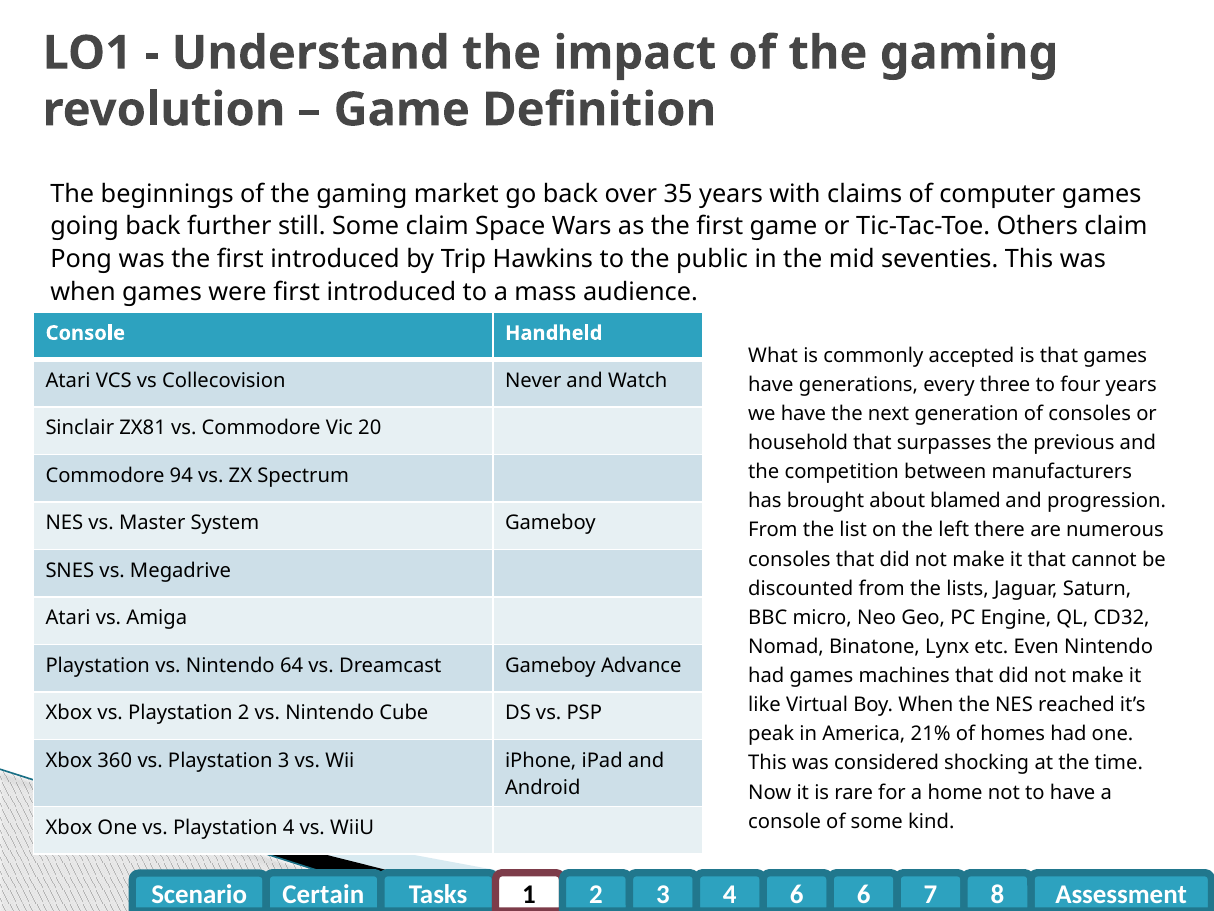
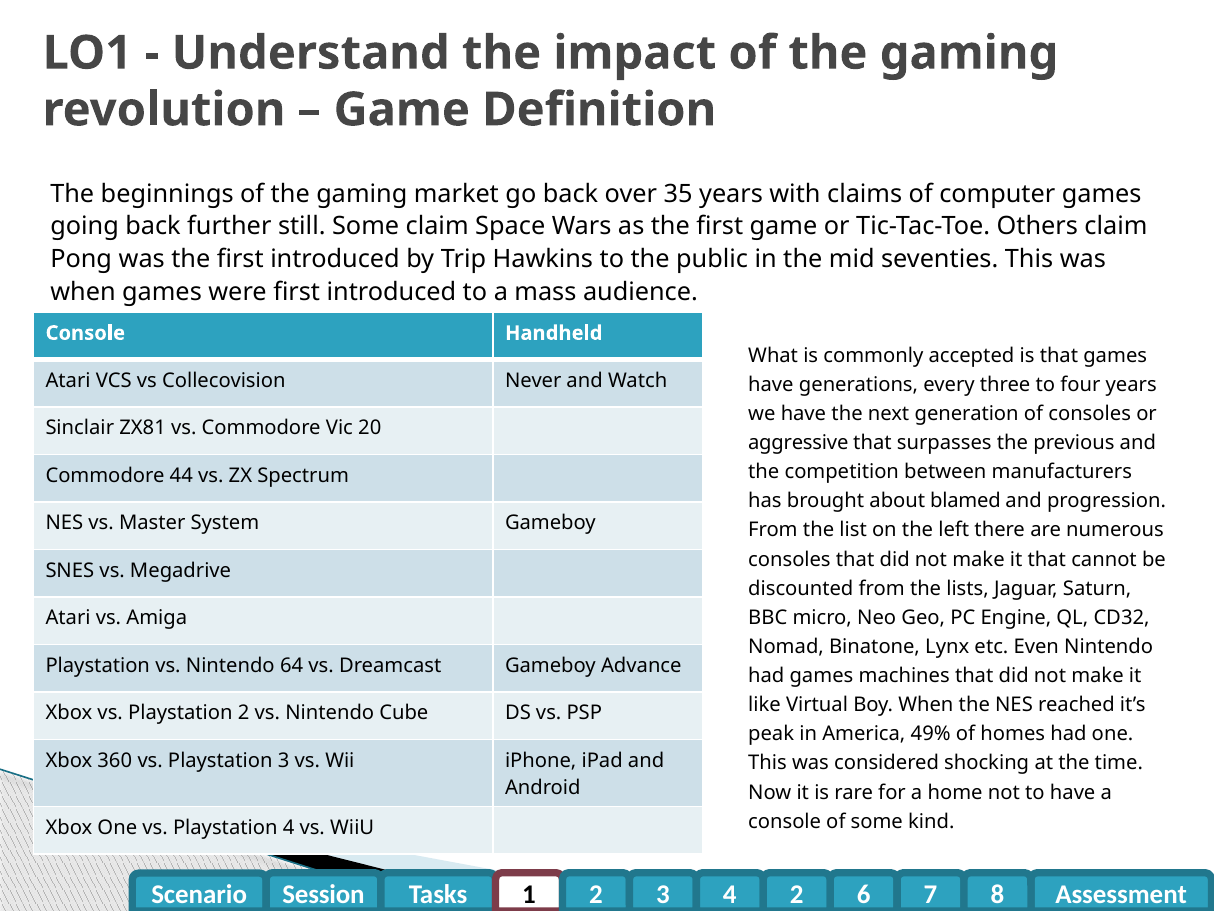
household: household -> aggressive (798, 443)
94: 94 -> 44 (181, 475)
21%: 21% -> 49% (931, 734)
4 6: 6 -> 2 (797, 894)
Certain: Certain -> Session (323, 894)
